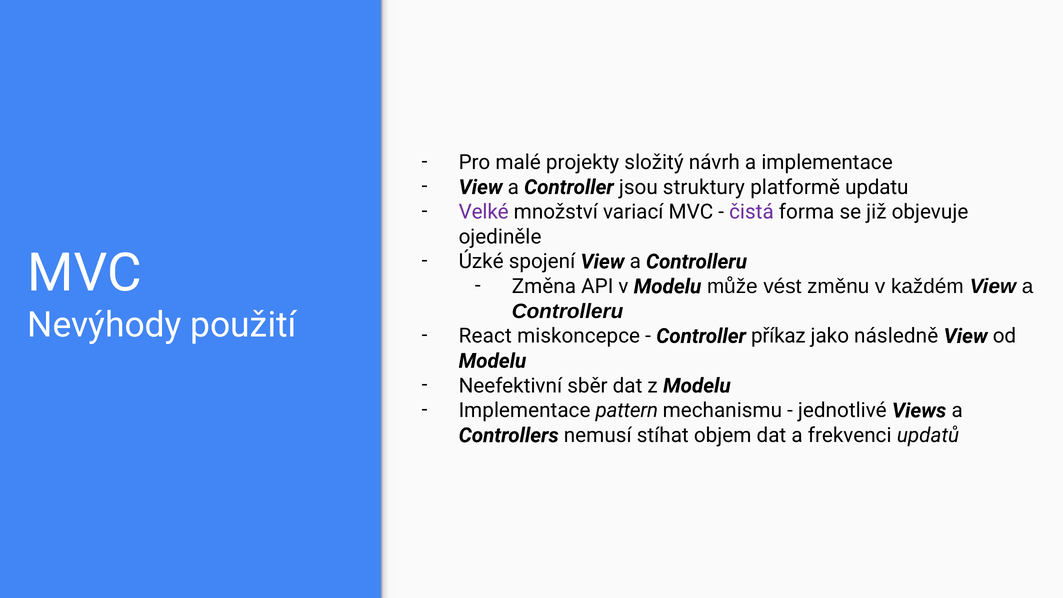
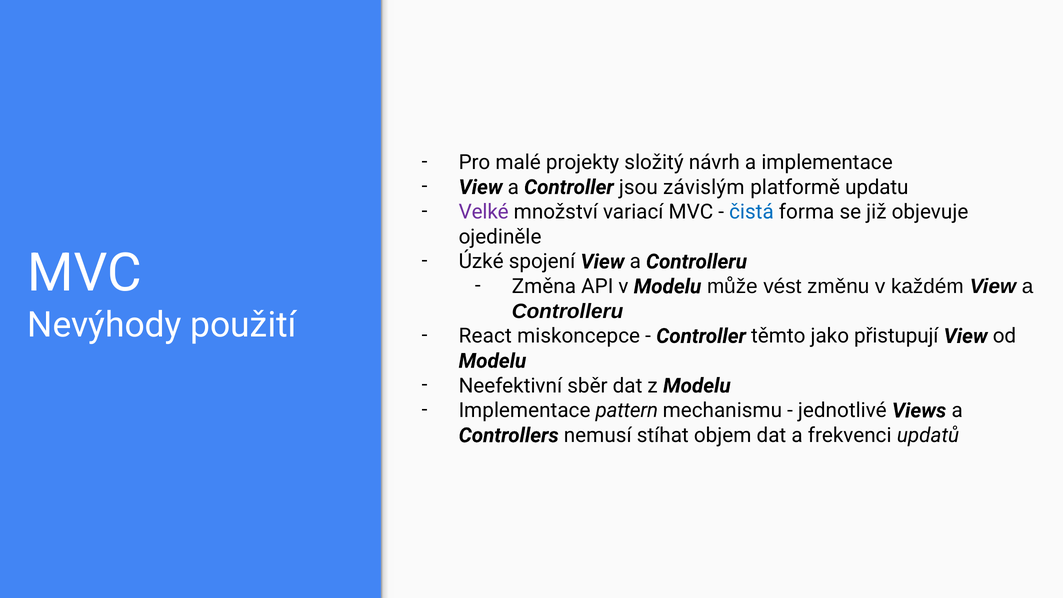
struktury: struktury -> závislým (704, 187)
čistá colour: purple -> blue (751, 212)
příkaz: příkaz -> těmto (778, 336)
následně: následně -> přistupují (896, 336)
